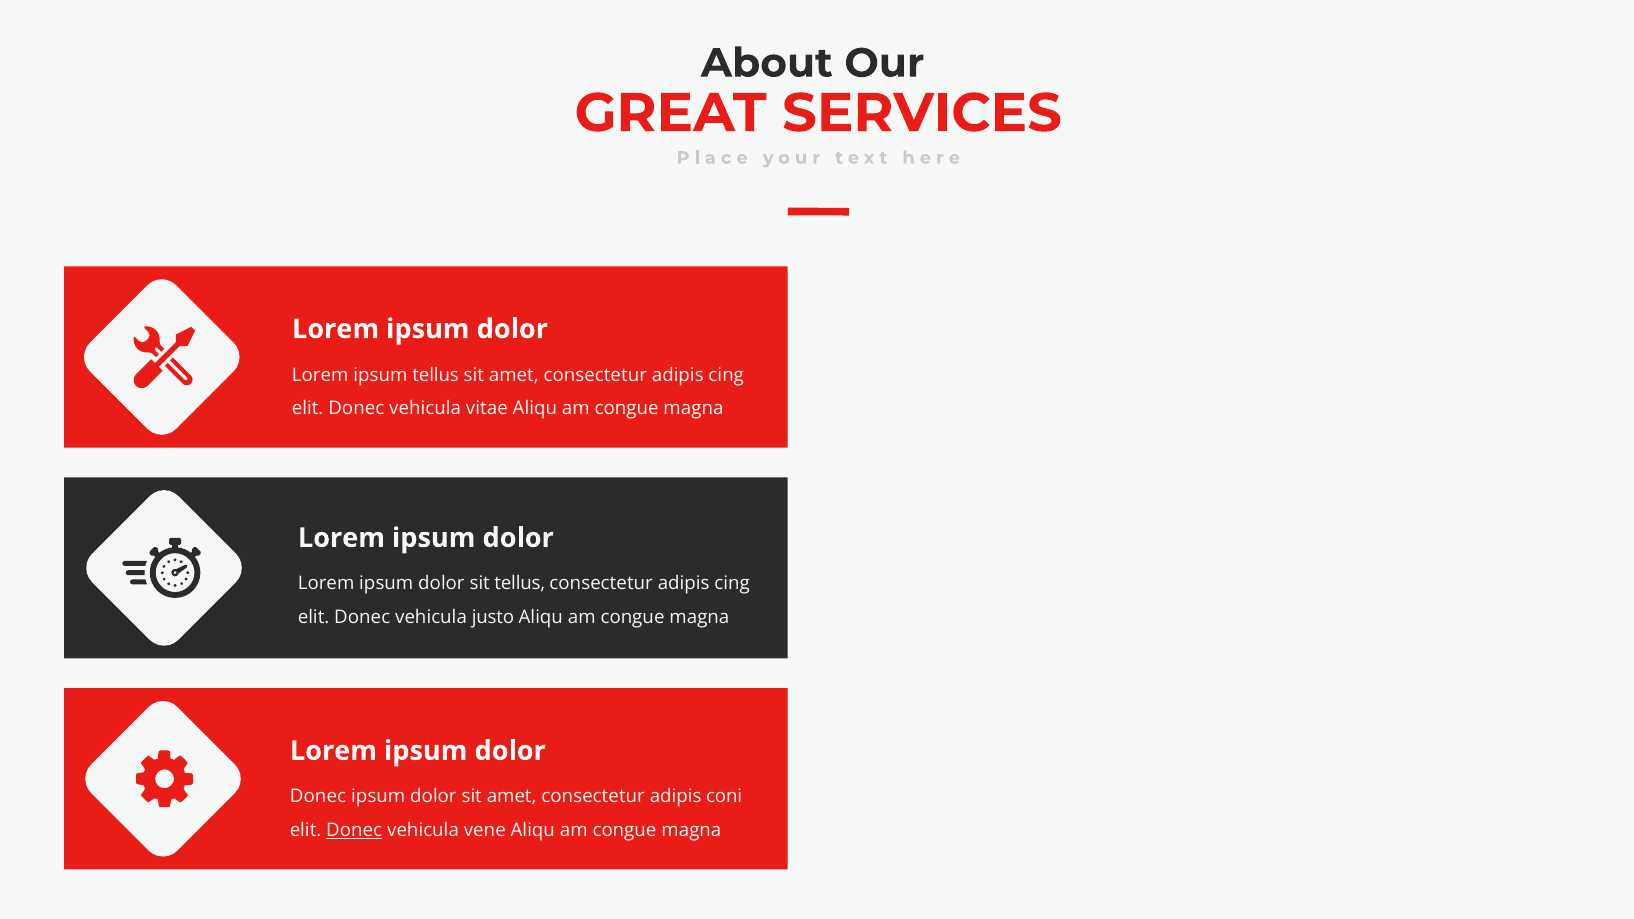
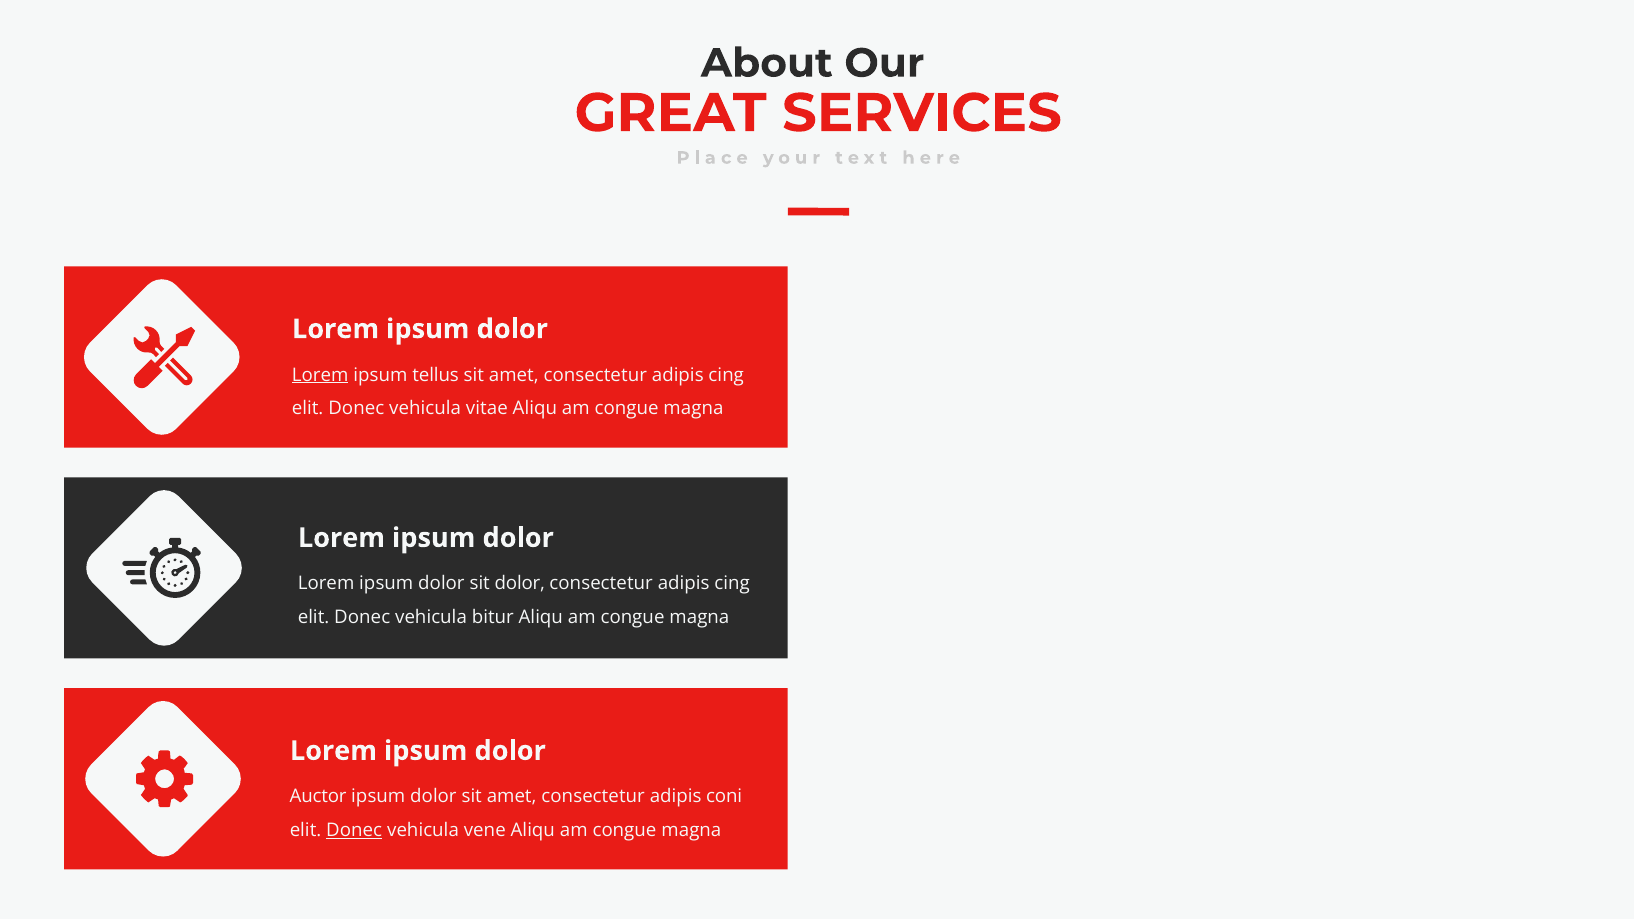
Lorem underline: none -> present (320, 375)
sit tellus: tellus -> dolor (520, 584)
justo: justo -> bitur (493, 618)
Donec: Donec -> Auctor (318, 797)
